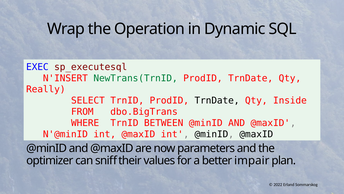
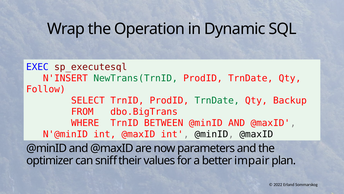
Really: Really -> Follow (46, 89)
TrnDate colour: black -> green (217, 100)
Inside: Inside -> Backup (290, 100)
